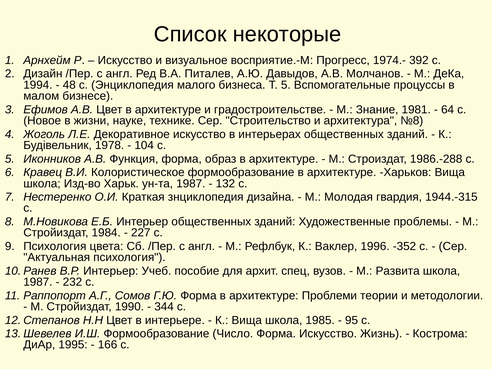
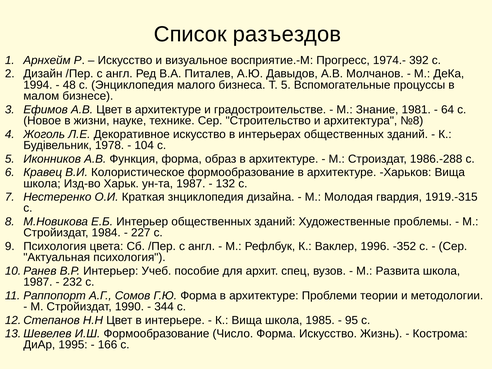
некоторые: некоторые -> разъездов (287, 34)
1944.-315: 1944.-315 -> 1919.-315 (451, 197)
